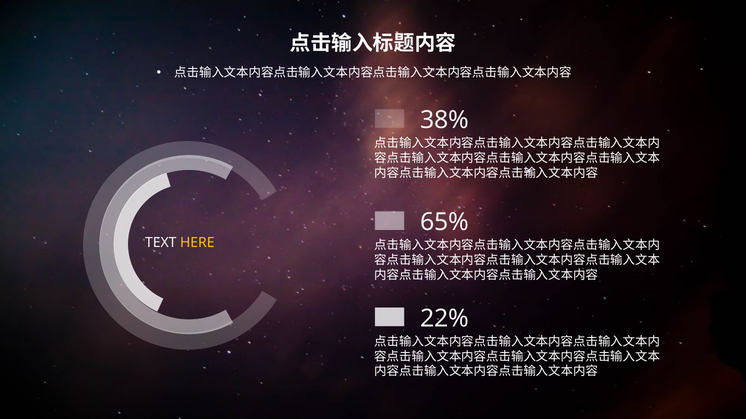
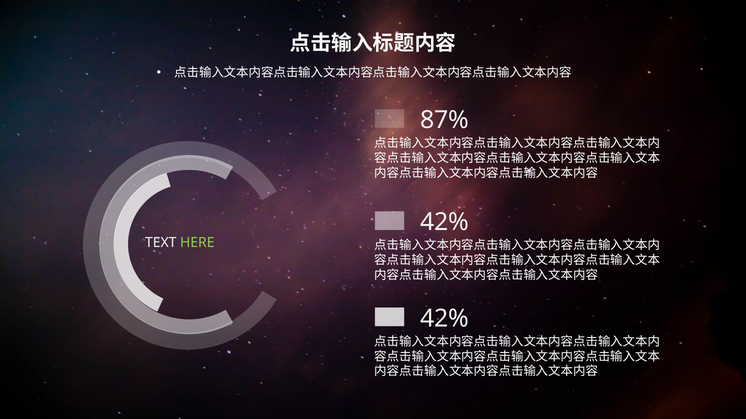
38%: 38% -> 87% (445, 120)
65%: 65% -> 42% (445, 222)
HERE colour: yellow -> light green (197, 243)
22%: 22% -> 42% (445, 319)
